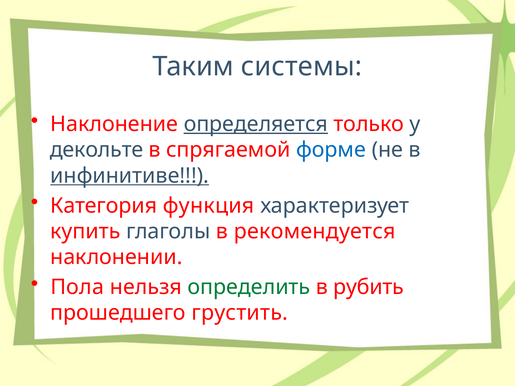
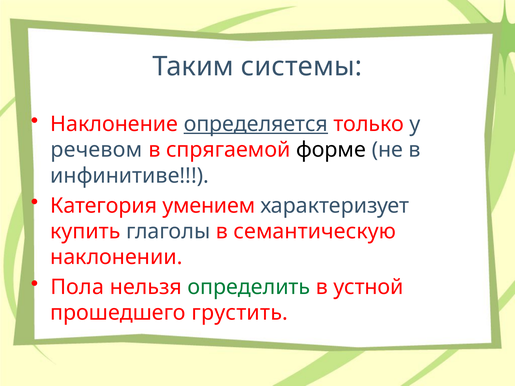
декольте: декольте -> речевом (96, 150)
форме colour: blue -> black (331, 150)
инфинитиве underline: present -> none (130, 176)
функция: функция -> умением (209, 206)
рекомендуется: рекомендуется -> семантическую (315, 232)
рубить: рубить -> устной (369, 287)
